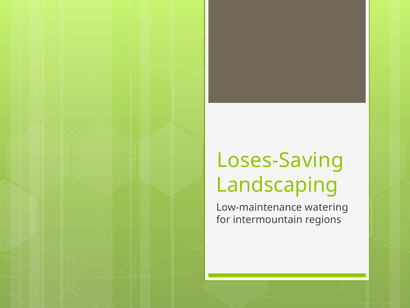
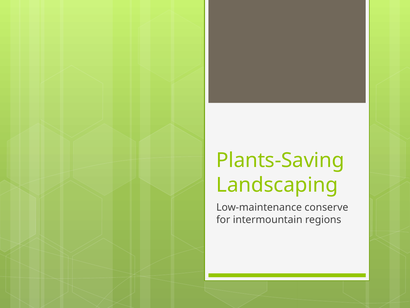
Loses-Saving: Loses-Saving -> Plants-Saving (280, 160)
watering: watering -> conserve (326, 207)
